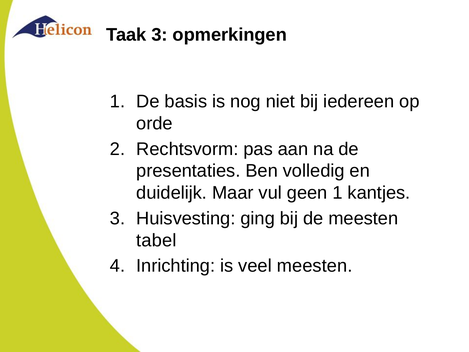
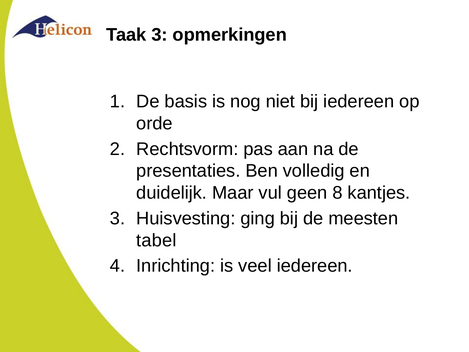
geen 1: 1 -> 8 (338, 193)
veel meesten: meesten -> iedereen (315, 266)
